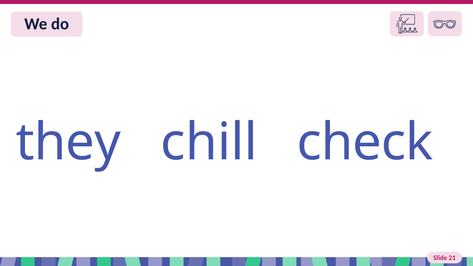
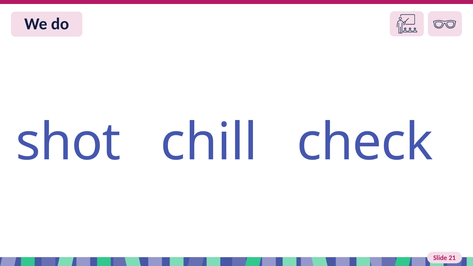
they: they -> shot (68, 142)
